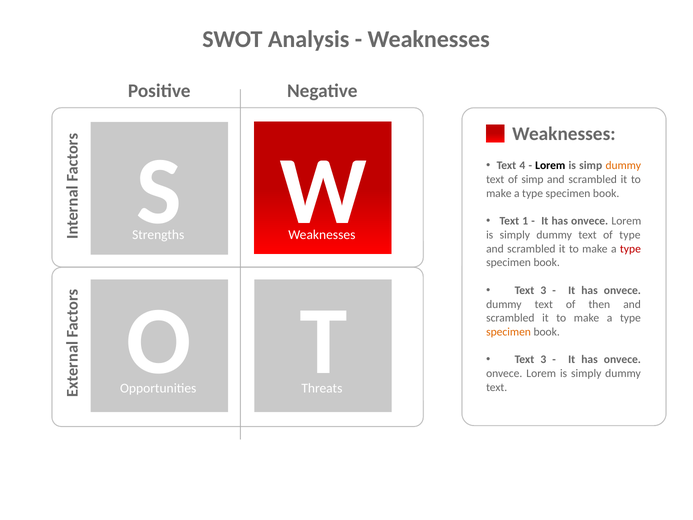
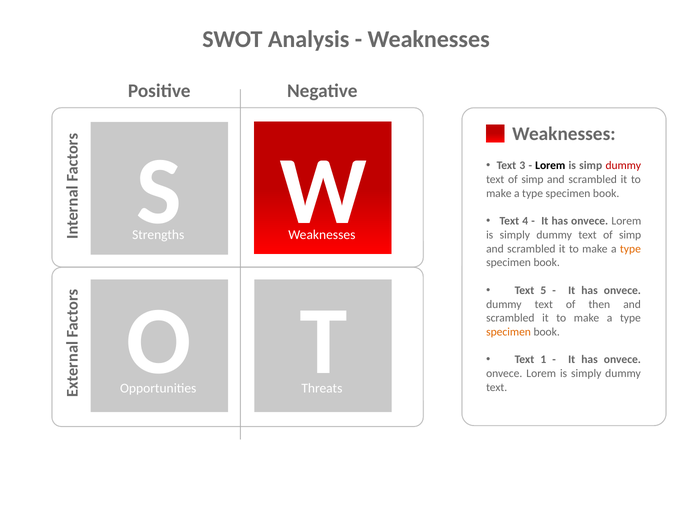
4: 4 -> 3 (522, 165)
dummy colour: orange -> red (623, 165)
1: 1 -> 4 (525, 221)
type: type -> simp (630, 235)
type colour: red -> orange (630, 249)
3: 3 -> 5 (543, 290)
3: 3 -> 1 (543, 359)
